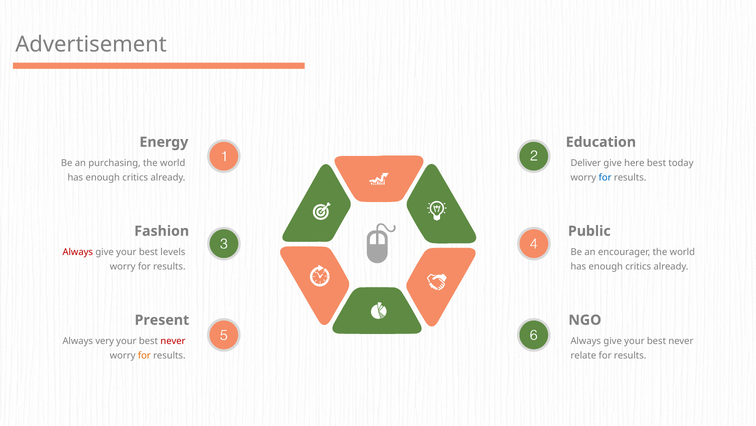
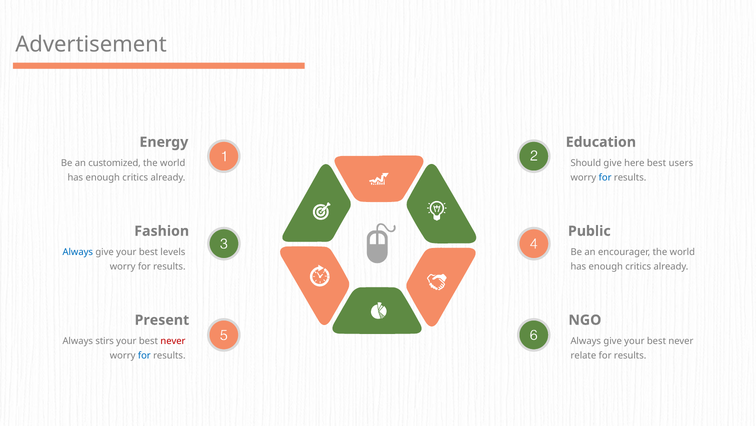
purchasing: purchasing -> customized (115, 163)
Deliver: Deliver -> Should (586, 163)
today: today -> users (681, 163)
Always colour: red -> blue (78, 252)
very: very -> stirs (105, 340)
for colour: orange -> blue (144, 355)
